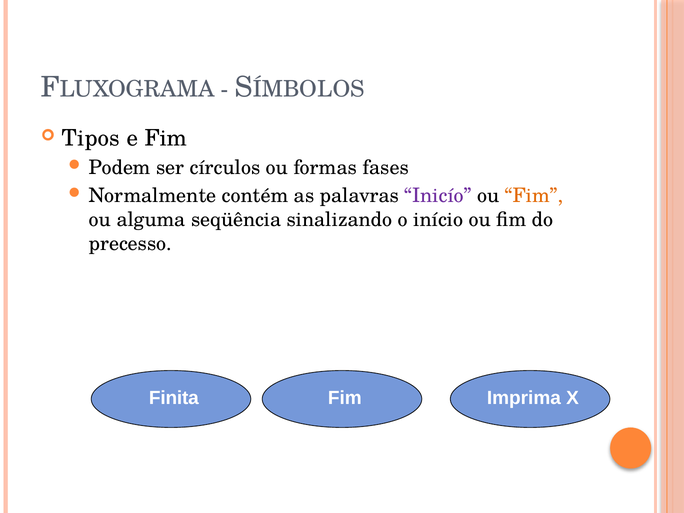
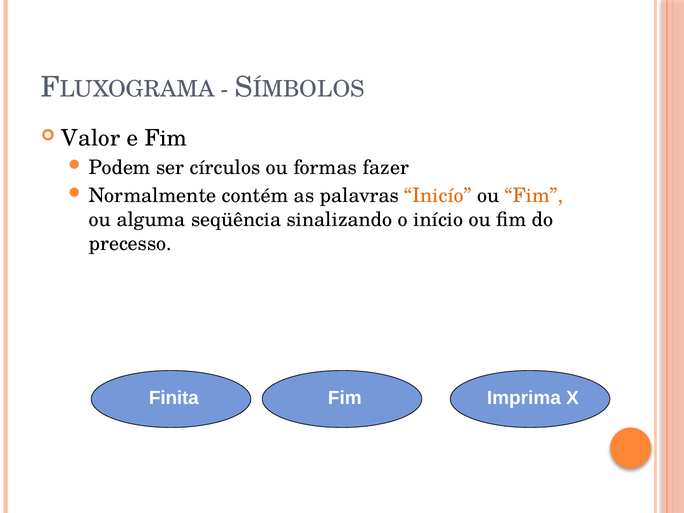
Tipos: Tipos -> Valor (91, 138)
fases: fases -> fazer (386, 168)
Inicío colour: purple -> orange (438, 196)
